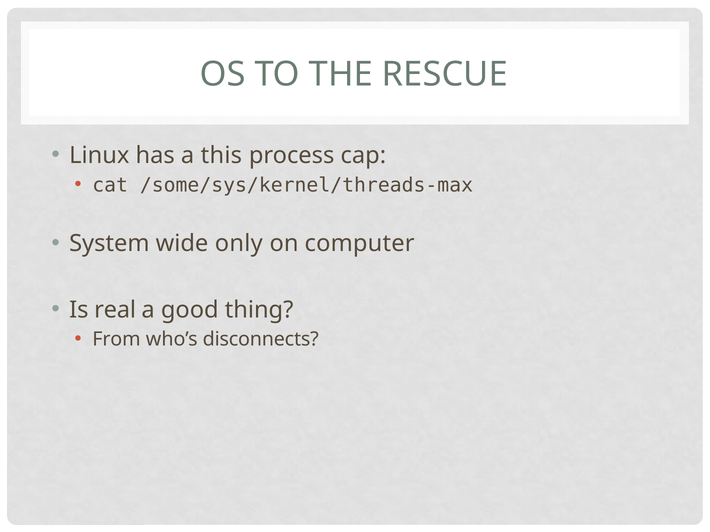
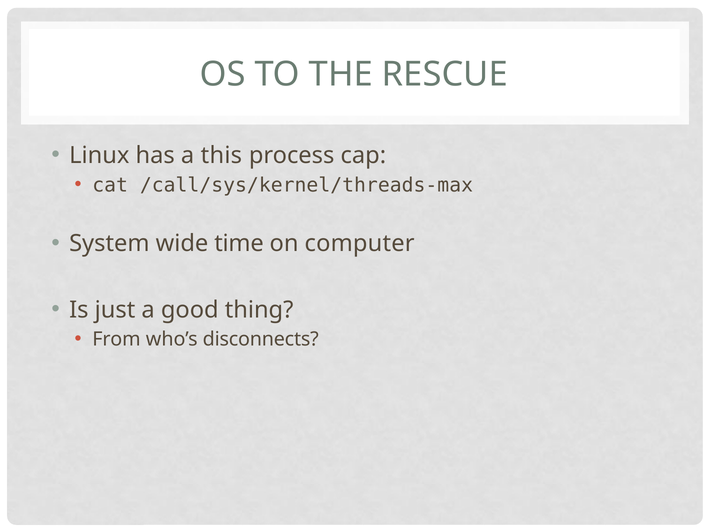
/some/sys/kernel/threads-max: /some/sys/kernel/threads-max -> /call/sys/kernel/threads-max (306, 185)
only: only -> time (239, 244)
real: real -> just (115, 310)
